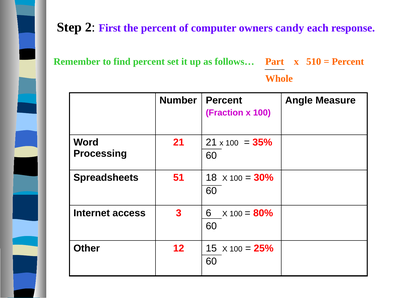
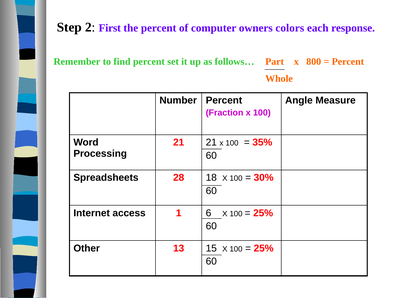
candy: candy -> colors (290, 28)
510: 510 -> 800 (314, 62)
51: 51 -> 28 (179, 178)
3: 3 -> 1 (179, 213)
80%: 80% -> 25% (263, 213)
12: 12 -> 13 (179, 248)
